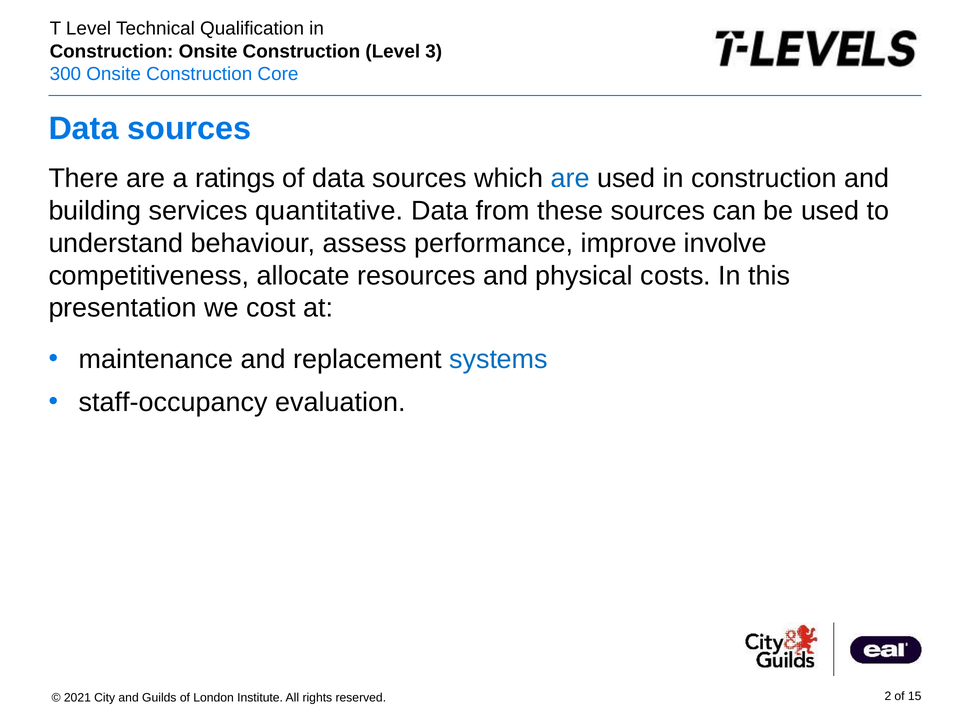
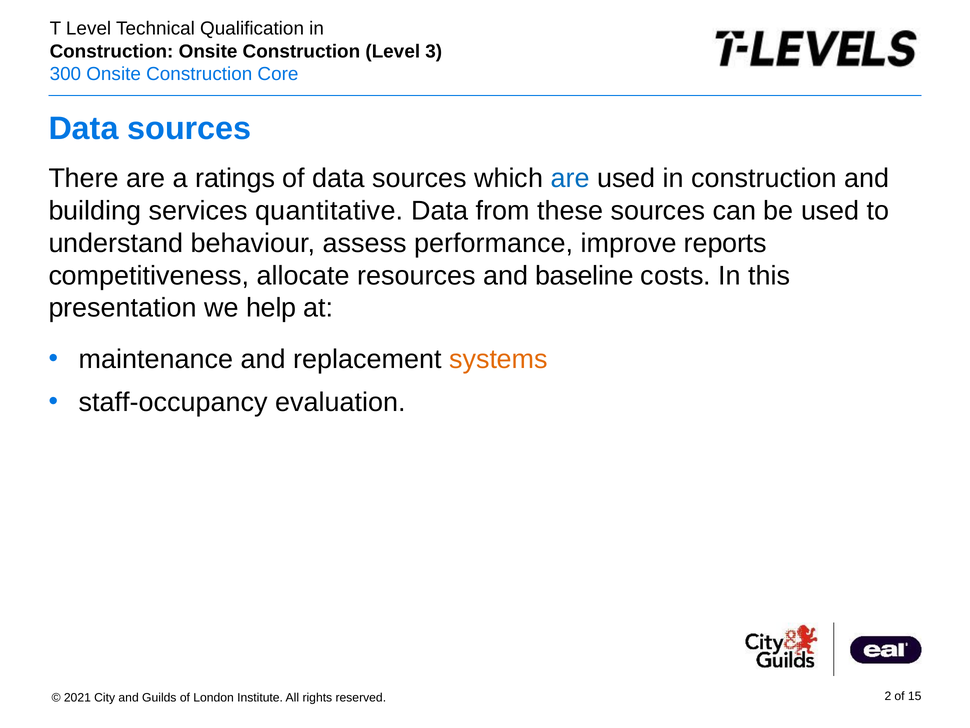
involve: involve -> reports (725, 243)
physical: physical -> baseline (584, 275)
cost: cost -> help (271, 308)
systems colour: blue -> orange (498, 359)
